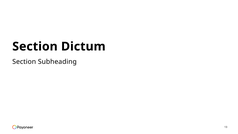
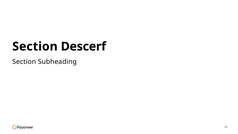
Dictum: Dictum -> Descerf (83, 46)
